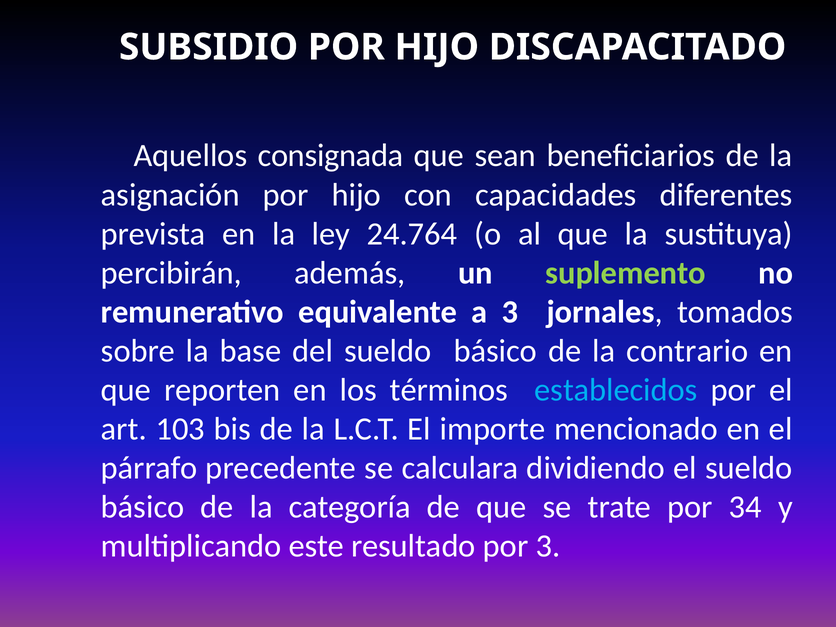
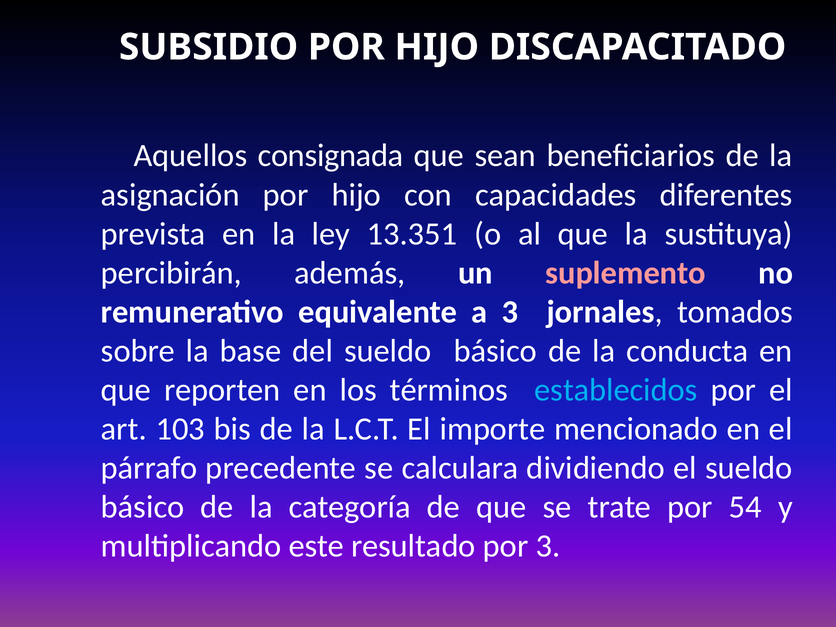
24.764: 24.764 -> 13.351 (412, 234)
suplemento colour: light green -> pink (626, 273)
contrario: contrario -> conducta (687, 351)
34: 34 -> 54 (745, 507)
